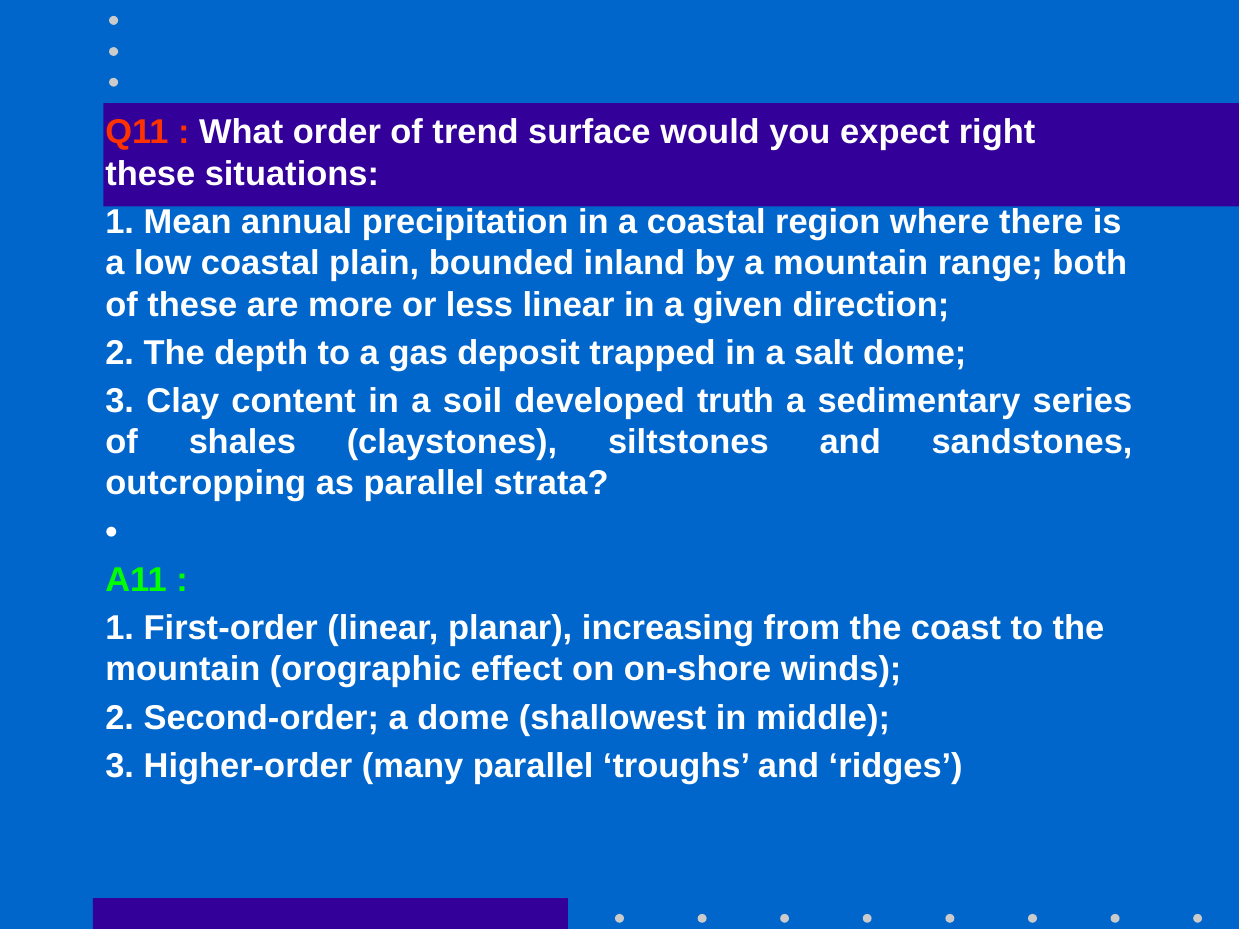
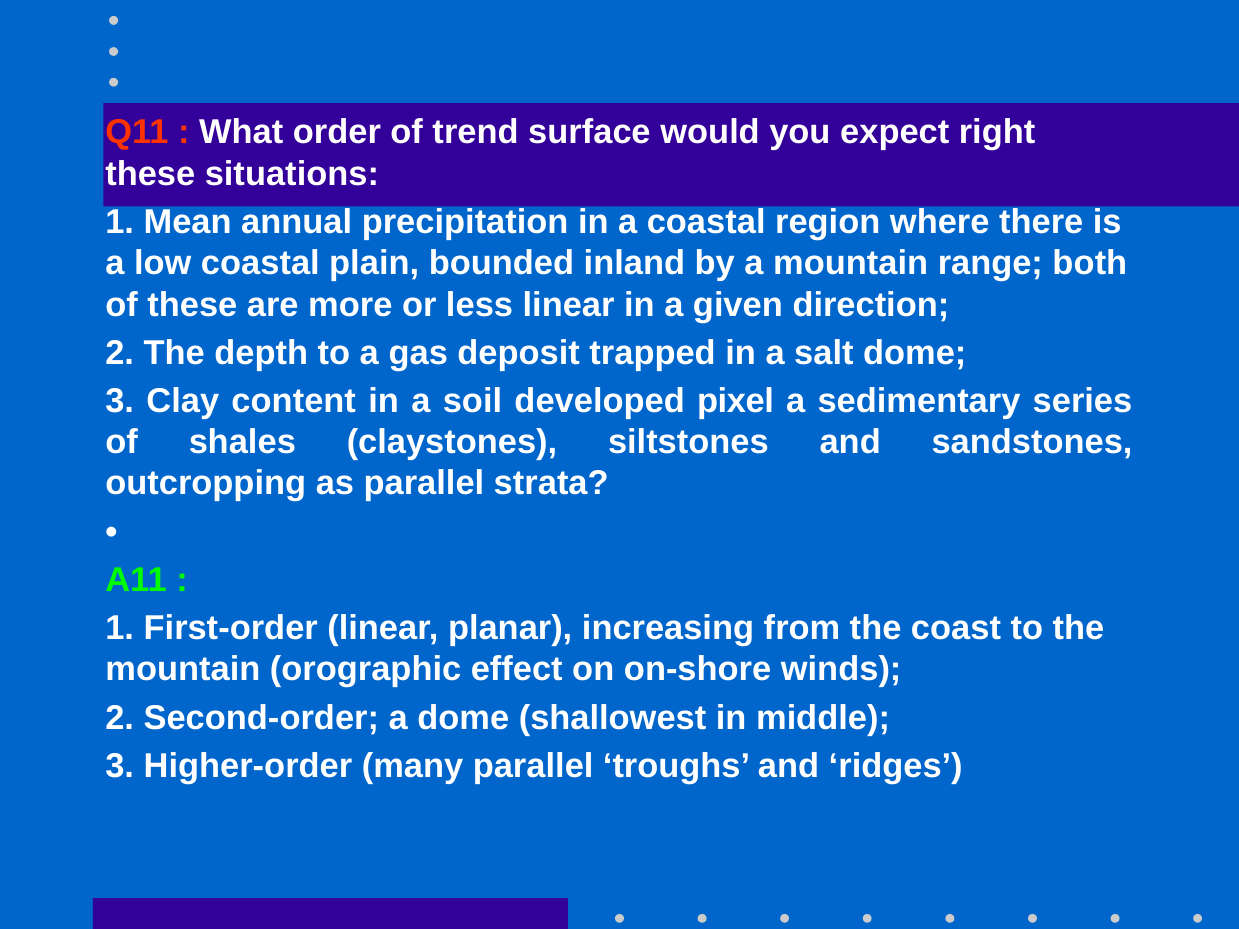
truth: truth -> pixel (736, 401)
